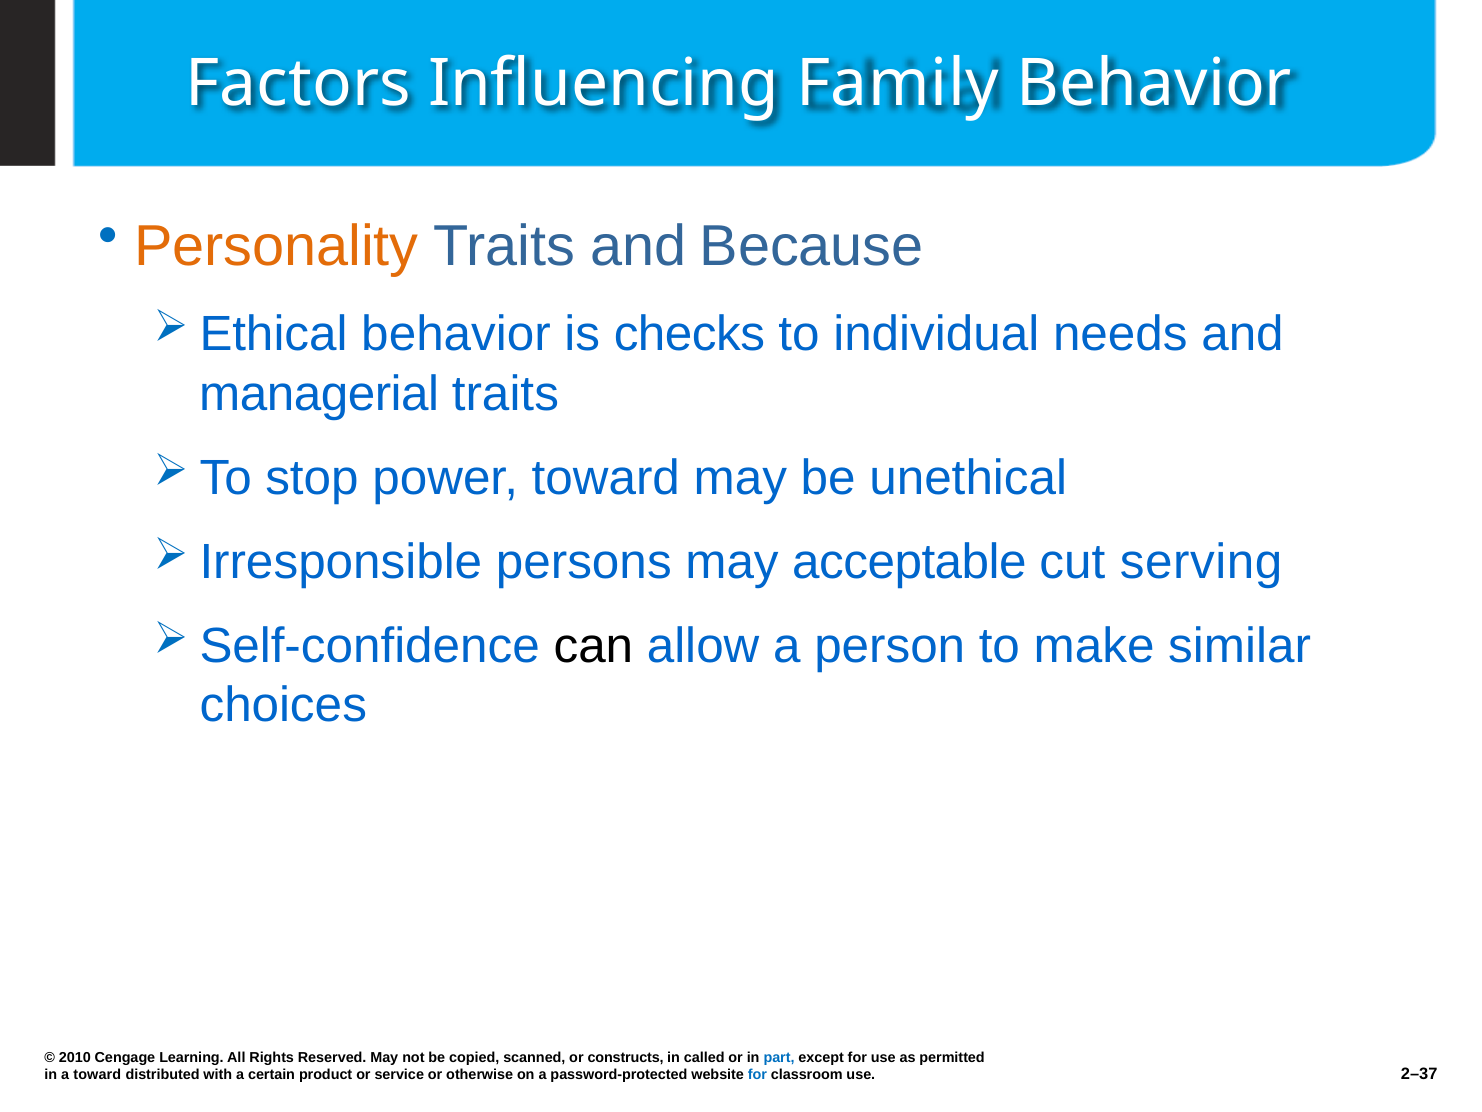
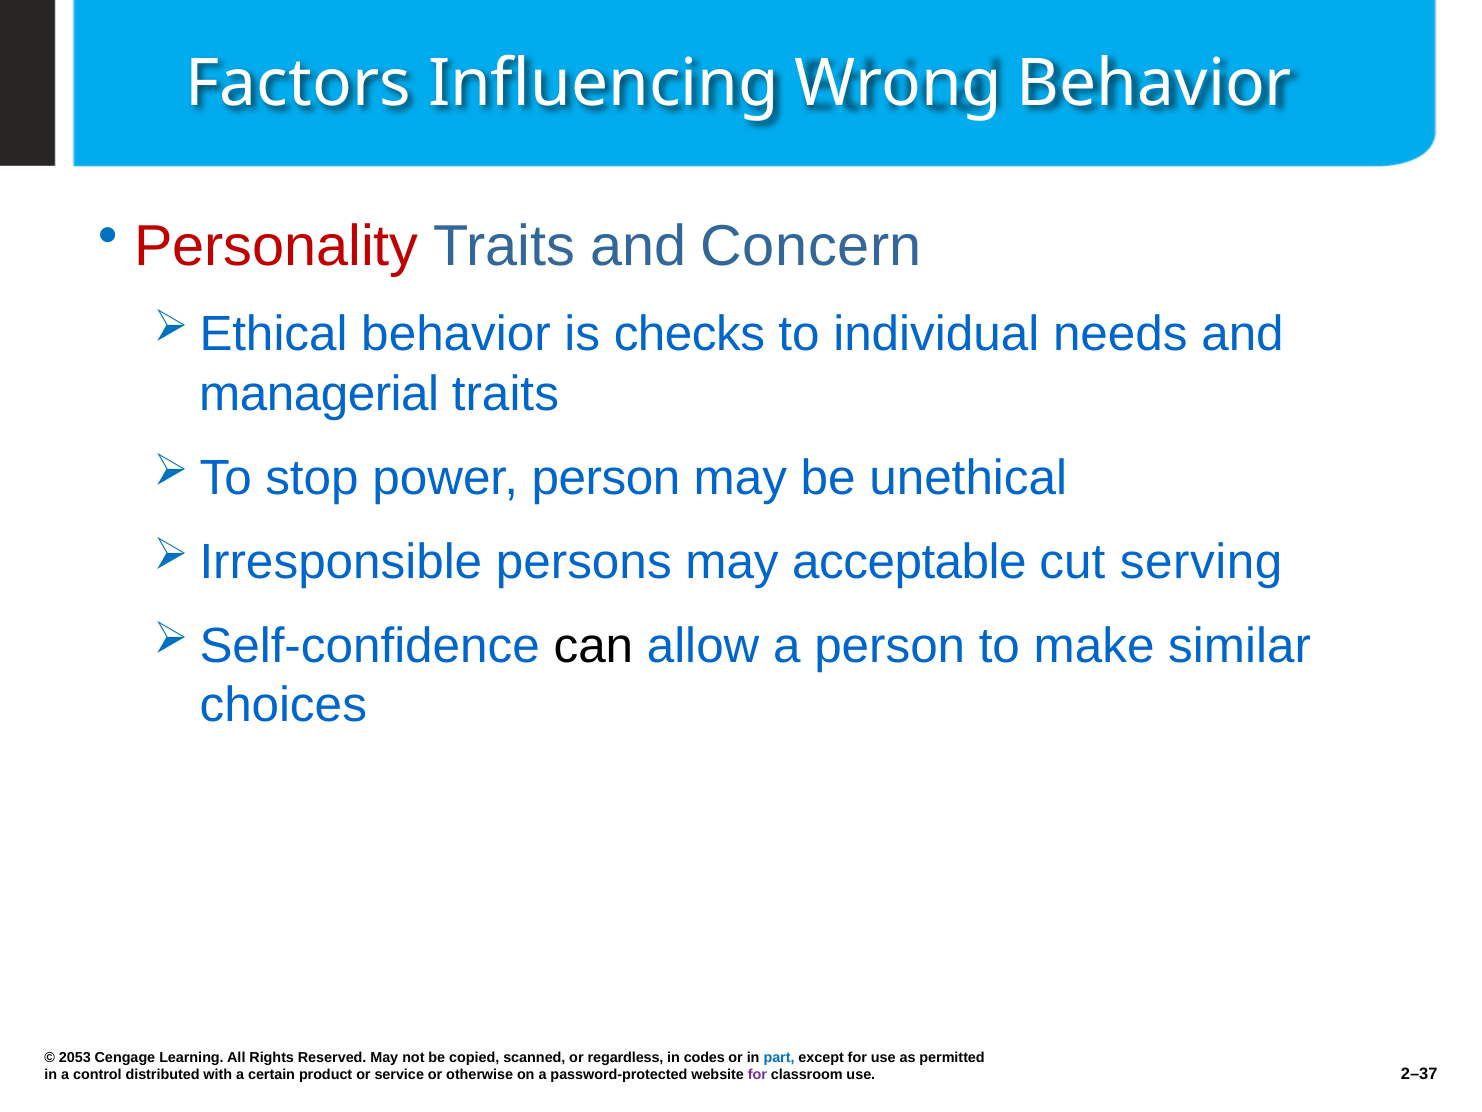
Family: Family -> Wrong (898, 84)
Personality colour: orange -> red (276, 246)
Because: Because -> Concern (811, 246)
power toward: toward -> person (606, 478)
2010: 2010 -> 2053 (75, 1057)
constructs: constructs -> regardless (626, 1057)
called: called -> codes (704, 1057)
a toward: toward -> control (97, 1074)
for colour: blue -> purple (757, 1074)
